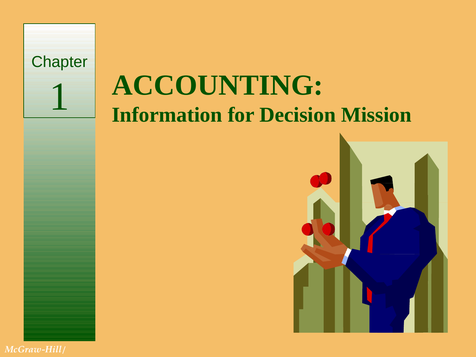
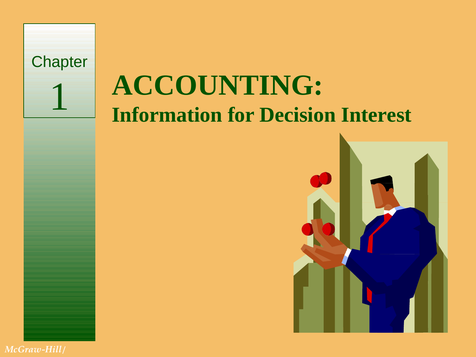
Mission: Mission -> Interest (376, 115)
